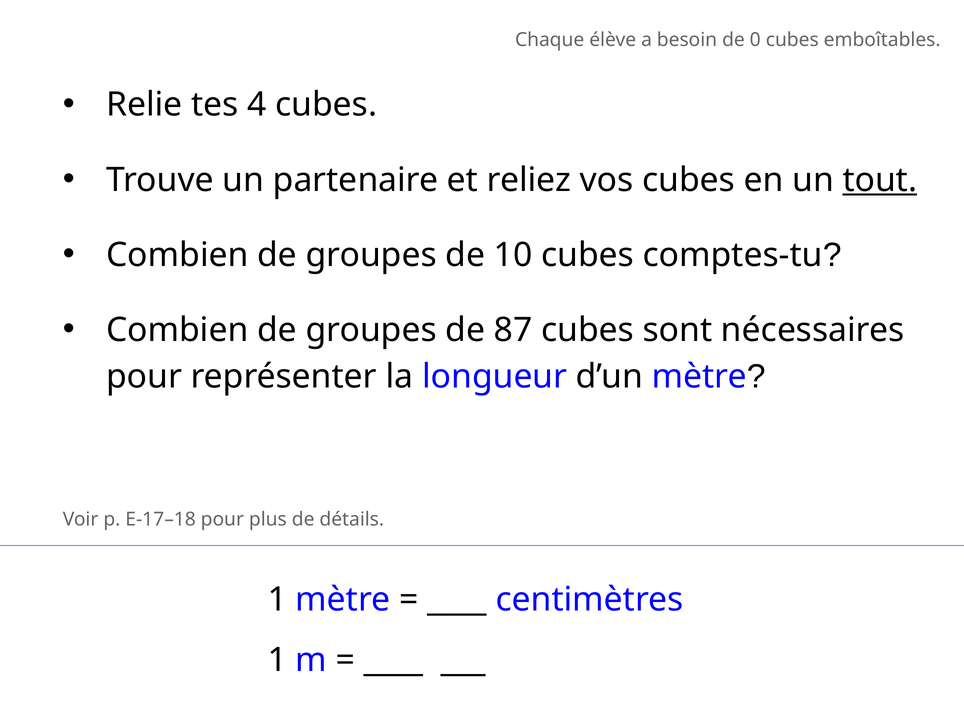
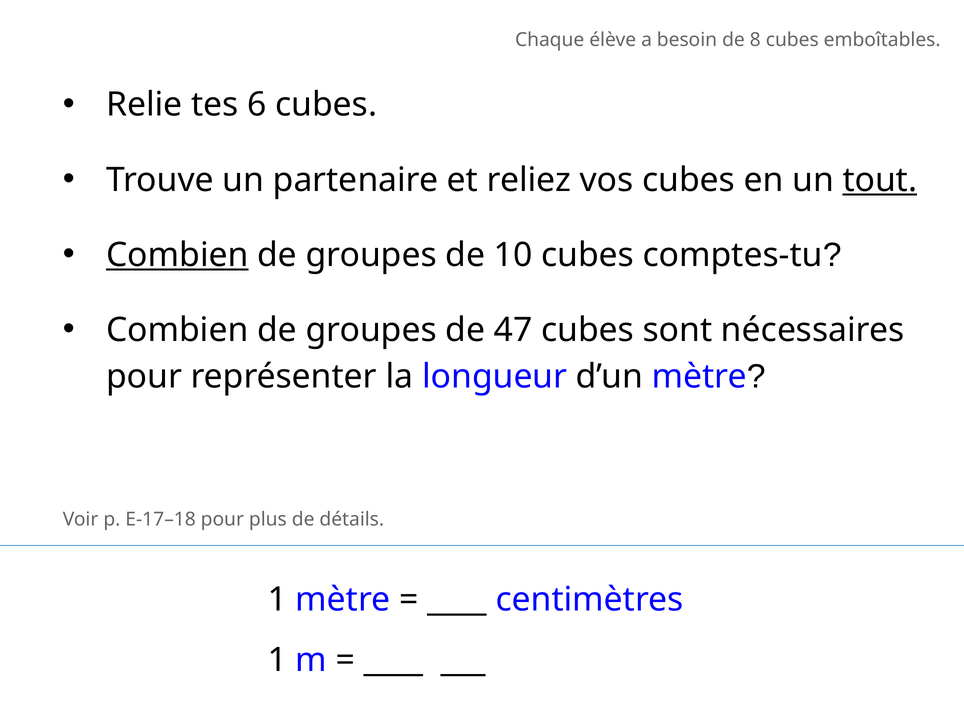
0: 0 -> 8 (755, 40)
4: 4 -> 6 (257, 105)
Combien underline: none -> present (177, 255)
87: 87 -> 47 (513, 330)
